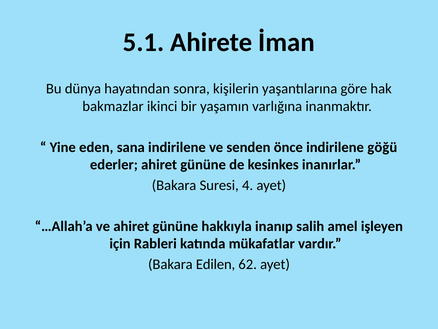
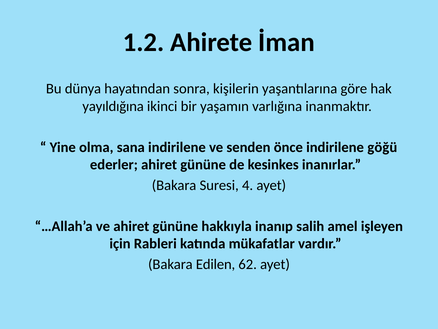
5.1: 5.1 -> 1.2 (144, 42)
bakmazlar: bakmazlar -> yayıldığına (113, 106)
eden: eden -> olma (96, 147)
